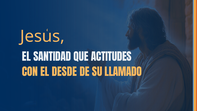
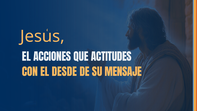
SANTIDAD: SANTIDAD -> ACCIONES (52, 57)
LLAMADO: LLAMADO -> MENSAJE (123, 72)
